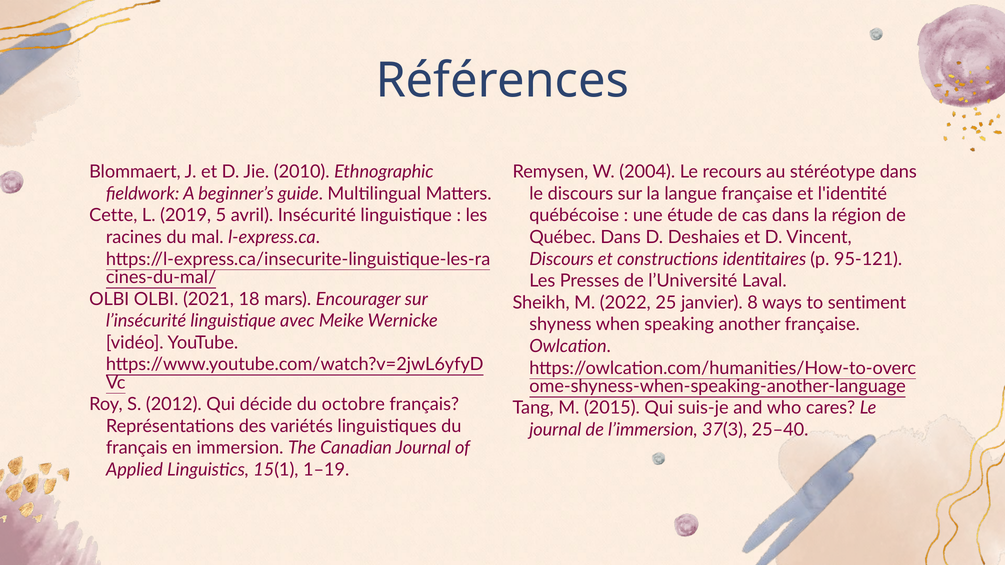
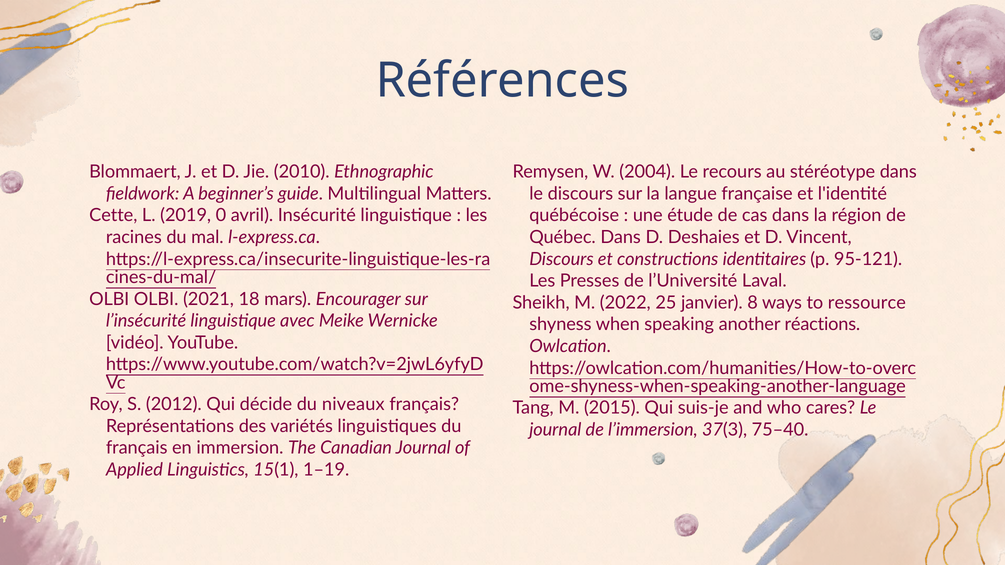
5: 5 -> 0 (221, 216)
sentiment: sentiment -> ressource (867, 303)
another française: française -> réactions (822, 325)
octobre: octobre -> niveaux (353, 405)
25–40: 25–40 -> 75–40 (780, 430)
